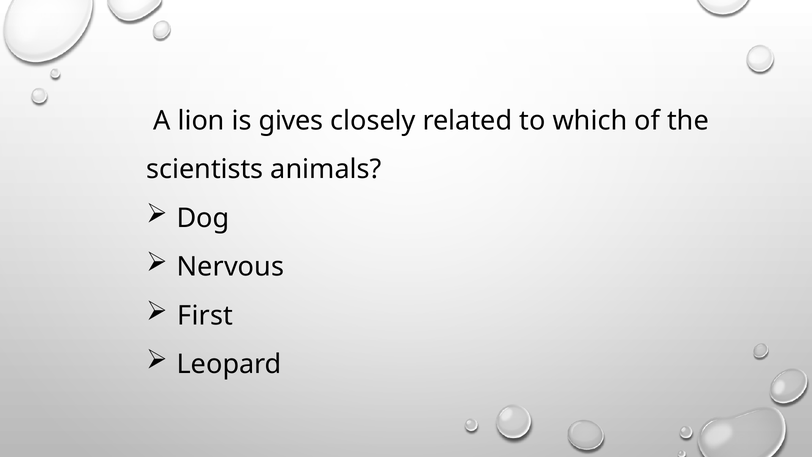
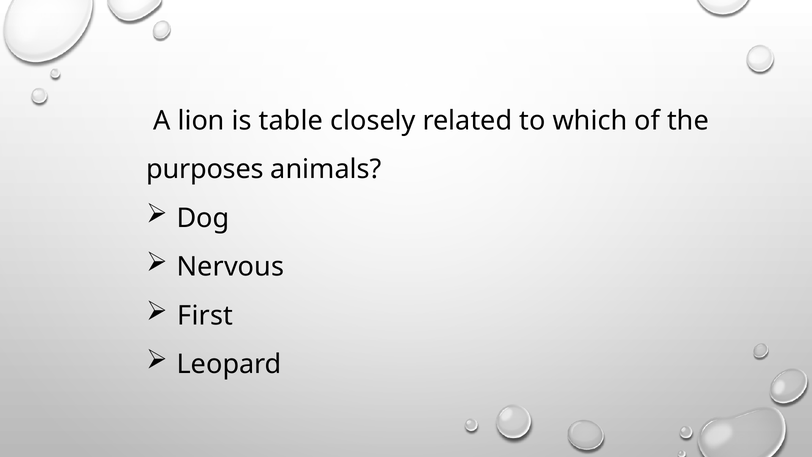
gives: gives -> table (291, 121)
scientists: scientists -> purposes (205, 169)
